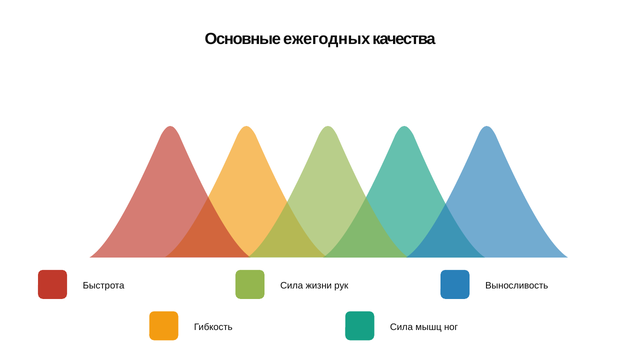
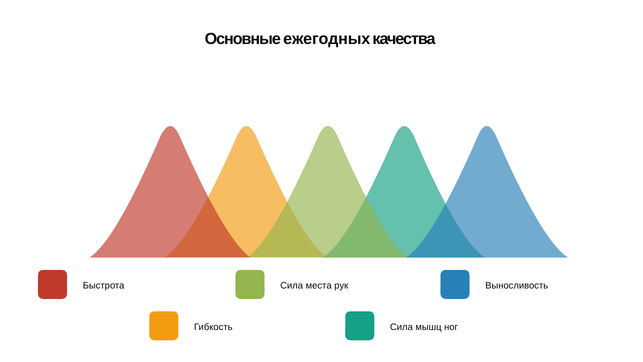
жизни: жизни -> места (319, 286)
